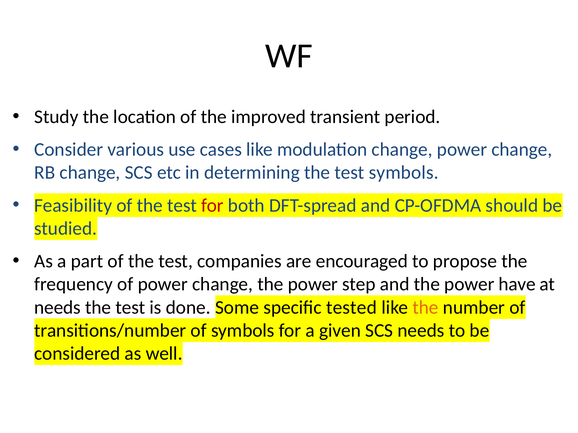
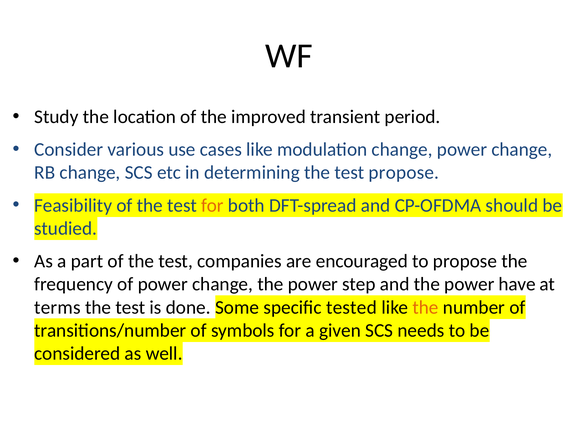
test symbols: symbols -> propose (404, 173)
for colour: red -> orange (212, 206)
needs: needs -> terms (57, 308)
